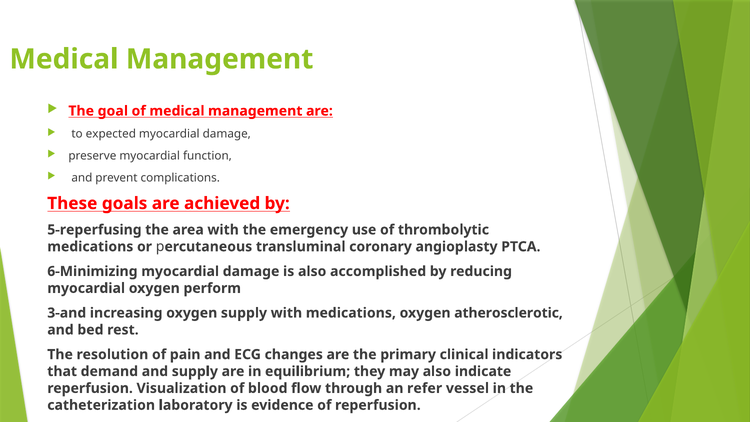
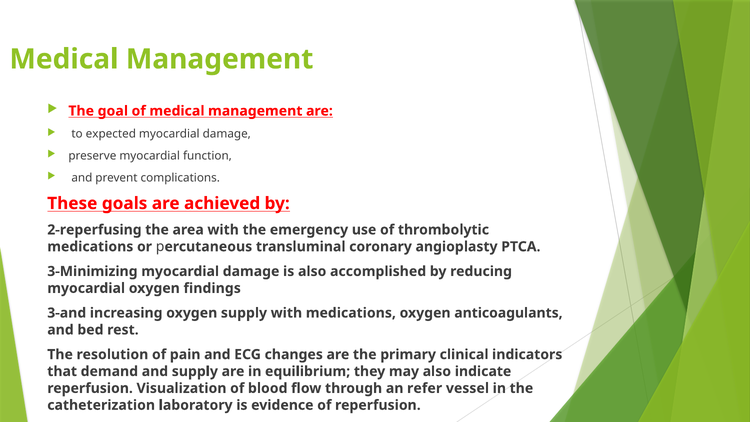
5-reperfusing: 5-reperfusing -> 2-reperfusing (94, 230)
6-Minimizing: 6-Minimizing -> 3-Minimizing (92, 271)
perform: perform -> findings (212, 288)
atherosclerotic: atherosclerotic -> anticoagulants (508, 313)
